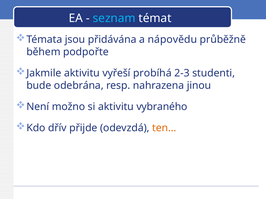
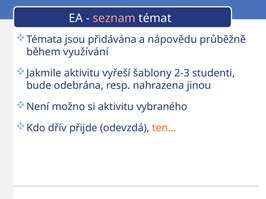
seznam colour: light blue -> pink (114, 18)
podpořte: podpořte -> využívání (86, 52)
probíhá: probíhá -> šablony (152, 73)
